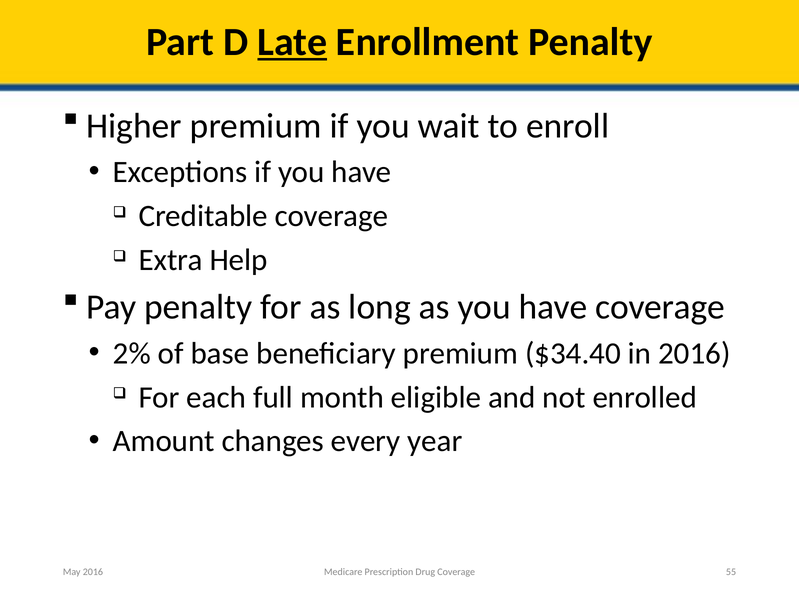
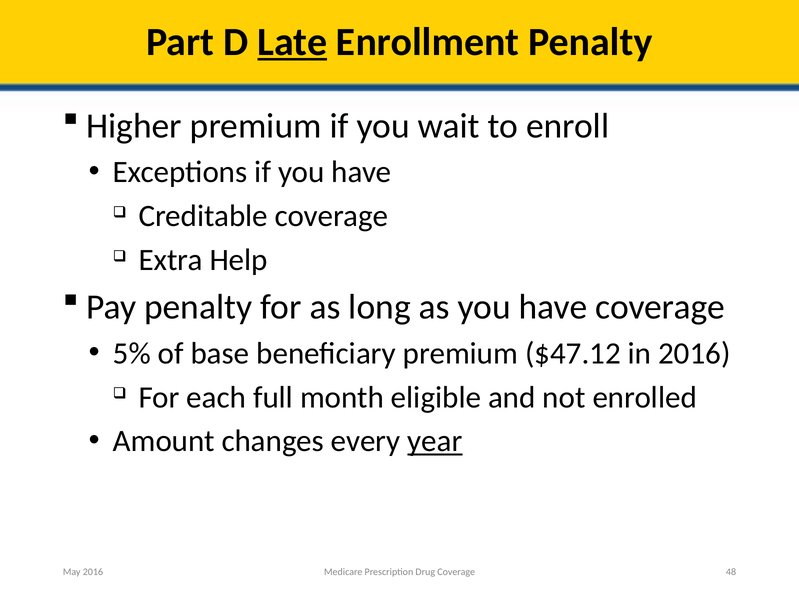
2%: 2% -> 5% (132, 353)
$34.40: $34.40 -> $47.12 (573, 353)
year underline: none -> present (435, 441)
55: 55 -> 48 (731, 572)
